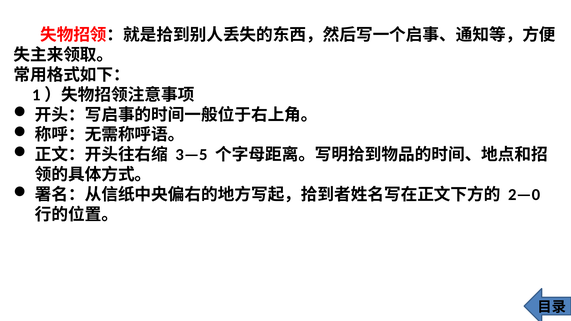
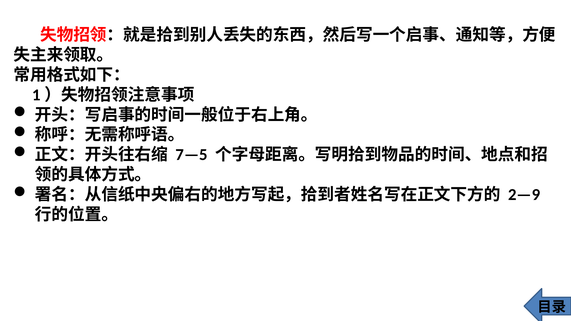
3—5: 3—5 -> 7—5 (192, 155)
2—0: 2—0 -> 2—9 (524, 195)
